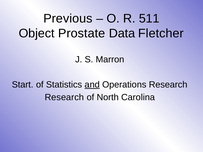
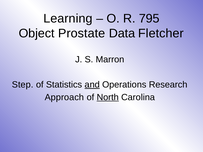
Previous: Previous -> Learning (68, 18)
511: 511 -> 795 (149, 18)
Start: Start -> Step (23, 85)
Research: Research -> Approach (64, 97)
North underline: none -> present (108, 97)
